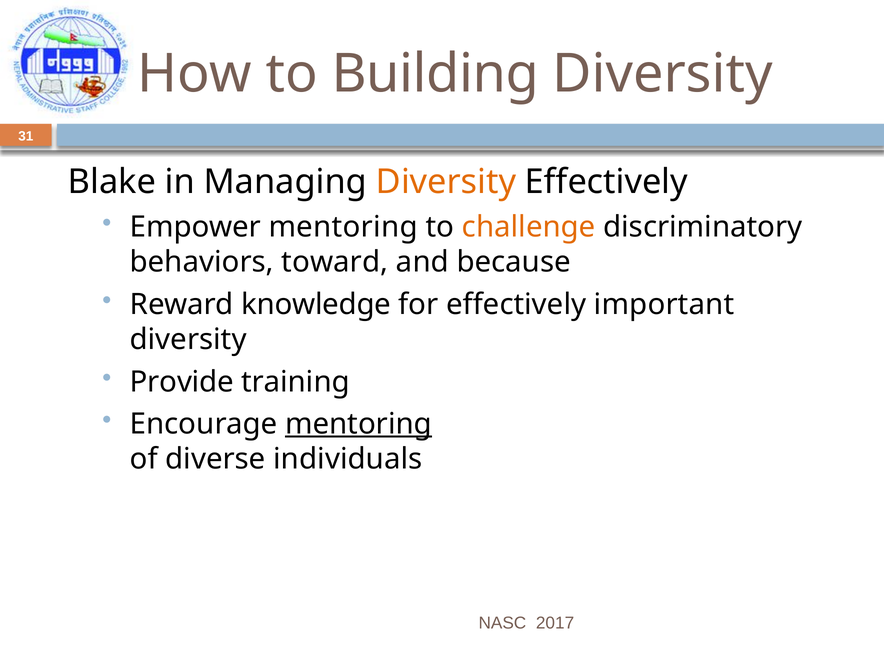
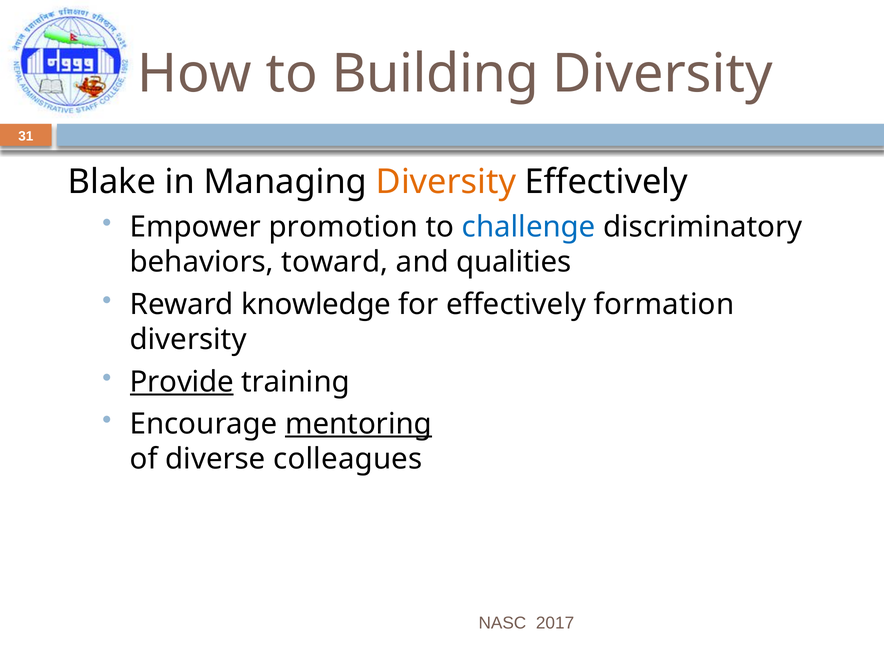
Empower mentoring: mentoring -> promotion (343, 227)
challenge colour: orange -> blue (529, 227)
because: because -> qualities (514, 262)
important: important -> formation (664, 304)
Provide underline: none -> present (182, 382)
individuals: individuals -> colleagues (348, 459)
